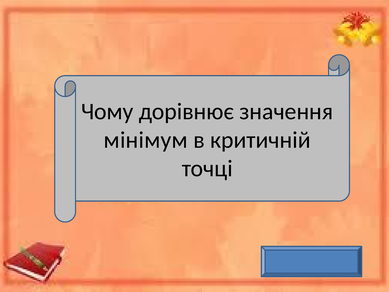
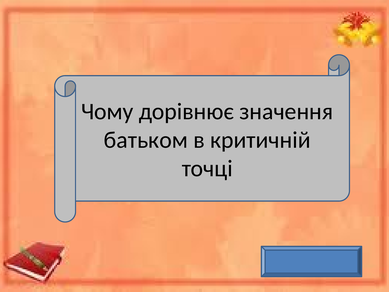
мінімум: мінімум -> батьком (146, 140)
